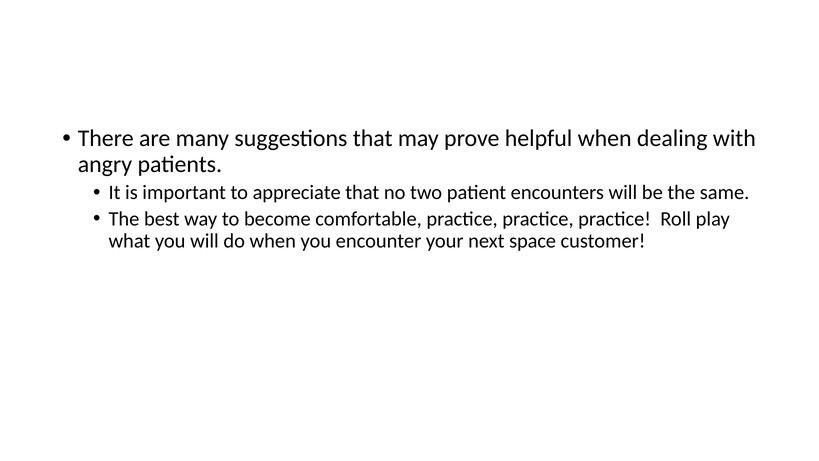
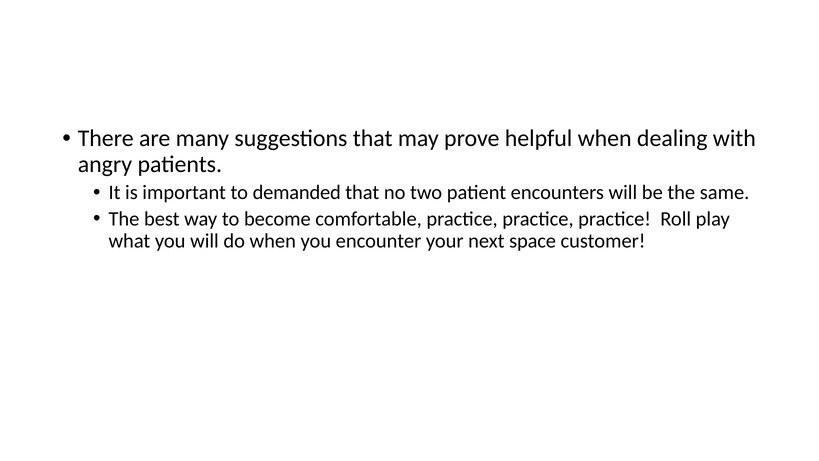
appreciate: appreciate -> demanded (297, 193)
